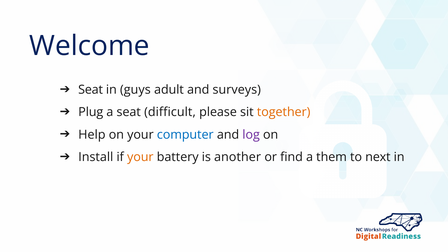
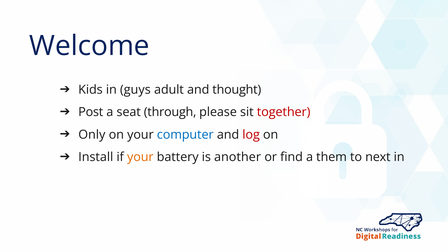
Seat: Seat -> Kids (91, 90)
surveys: surveys -> thought (237, 90)
Plug: Plug -> Post (91, 112)
difficult: difficult -> through (170, 112)
together colour: orange -> red (284, 112)
Help: Help -> Only (92, 135)
log colour: purple -> red (251, 135)
